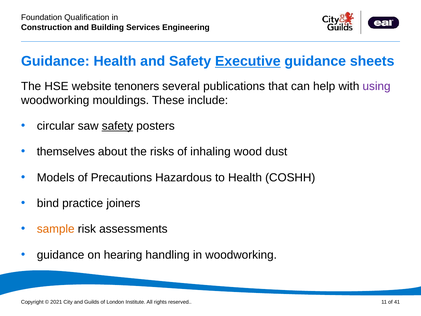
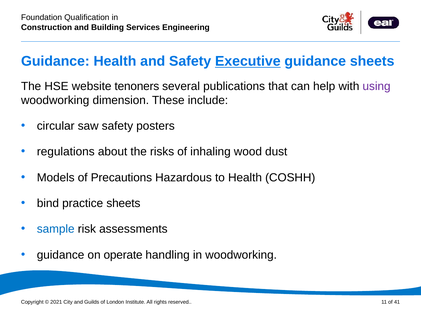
mouldings: mouldings -> dimension (121, 100)
safety underline: present -> none (117, 126)
themselves: themselves -> regulations (66, 152)
practice joiners: joiners -> sheets (123, 203)
sample colour: orange -> blue (56, 229)
hearing: hearing -> operate (123, 255)
